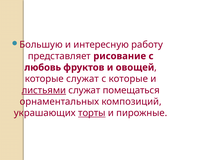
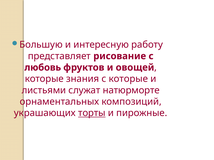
которые служат: служат -> знания (83, 79)
листьями underline: present -> none (44, 91)
помещаться: помещаться -> натюрморте (131, 91)
